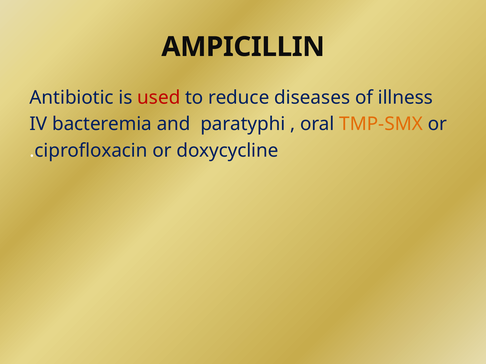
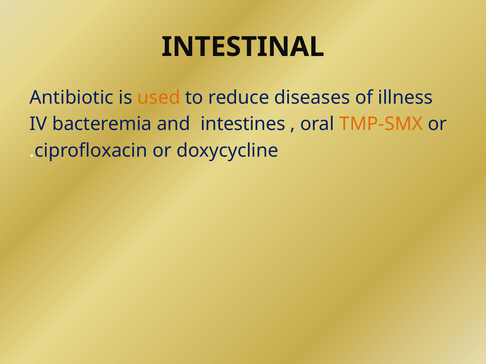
AMPICILLIN: AMPICILLIN -> INTESTINAL (243, 47)
used colour: red -> orange (159, 98)
paratyphi: paratyphi -> intestines (243, 124)
